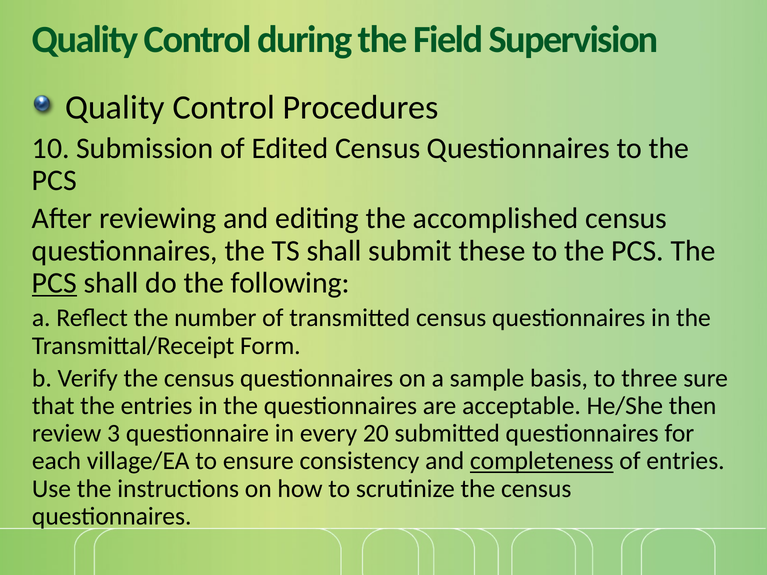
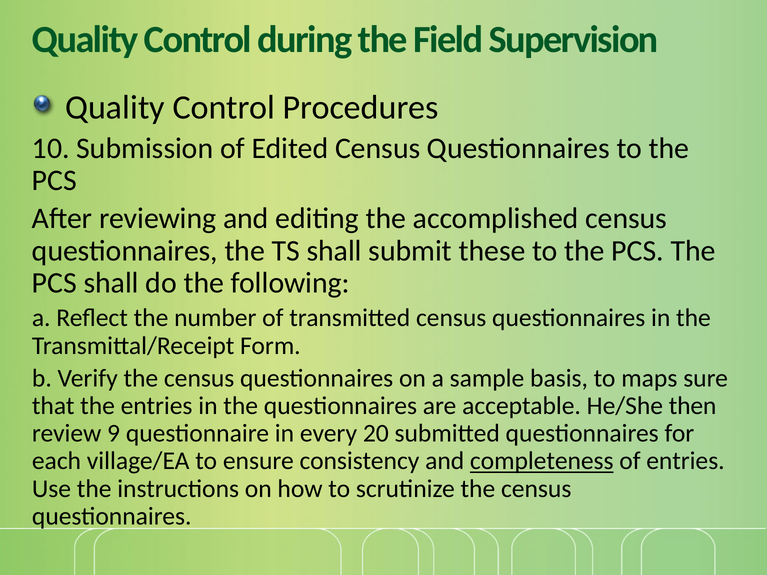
PCS underline: present -> none (54, 283)
three: three -> maps (649, 378)
3: 3 -> 9 (114, 434)
